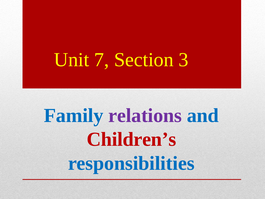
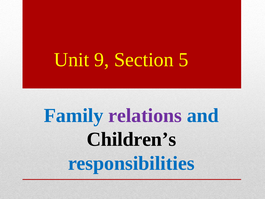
7: 7 -> 9 (102, 60)
3: 3 -> 5 (184, 60)
Children’s colour: red -> black (131, 139)
